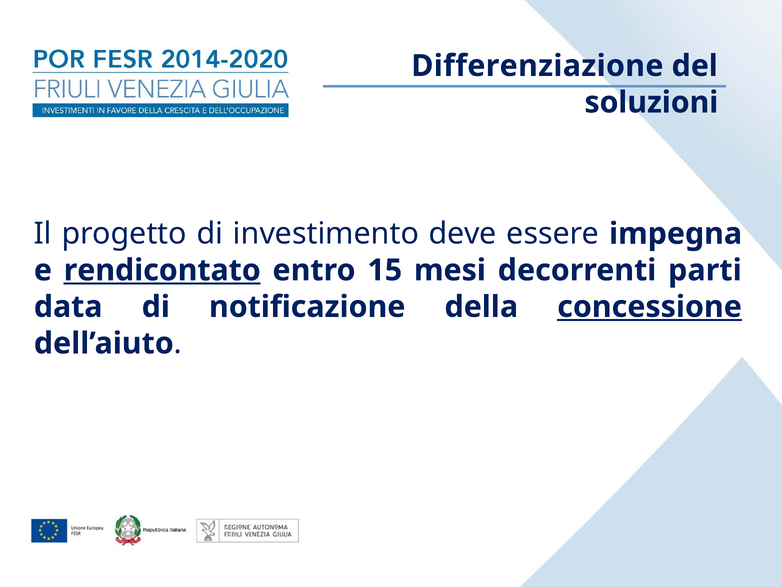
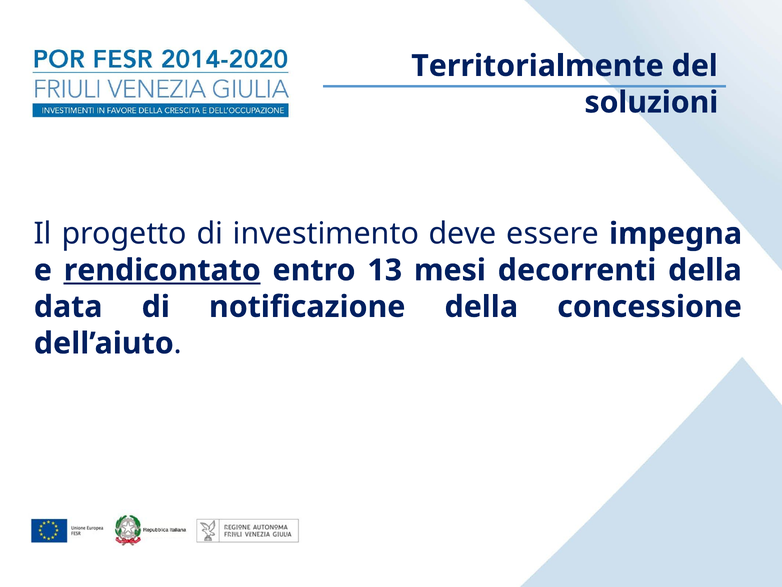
Differenziazione: Differenziazione -> Territorialmente (537, 66)
15: 15 -> 13 (385, 270)
decorrenti parti: parti -> della (705, 270)
concessione underline: present -> none (650, 307)
